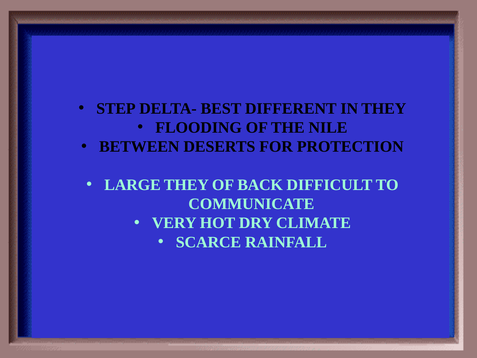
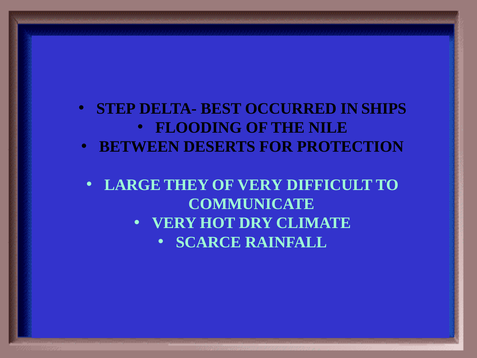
DIFFERENT: DIFFERENT -> OCCURRED (291, 108)
IN THEY: THEY -> SHIPS (384, 108)
OF BACK: BACK -> VERY (260, 185)
